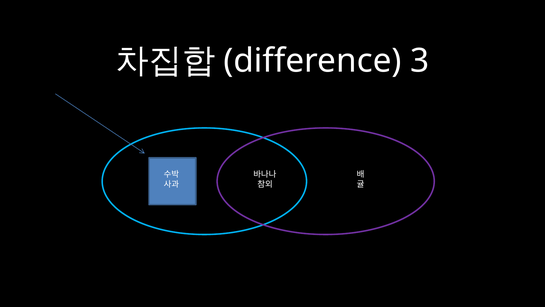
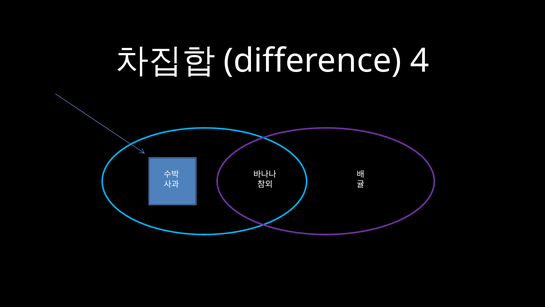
3: 3 -> 4 (420, 61)
